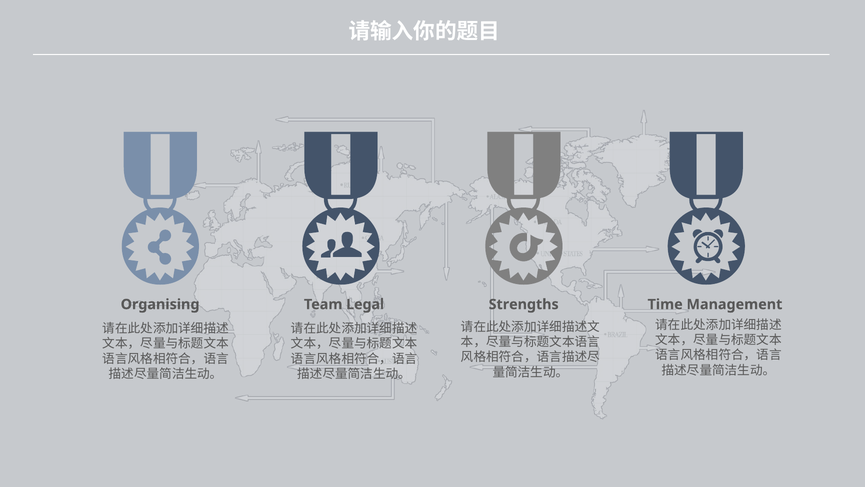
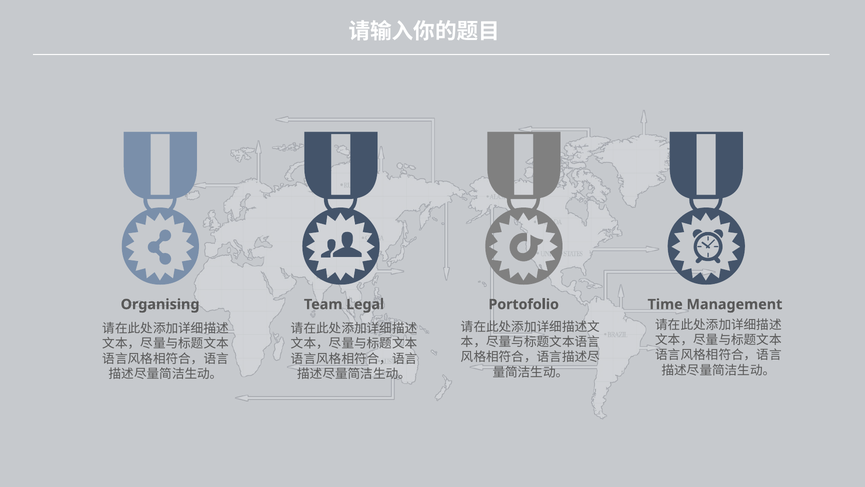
Strengths: Strengths -> Portofolio (524, 304)
